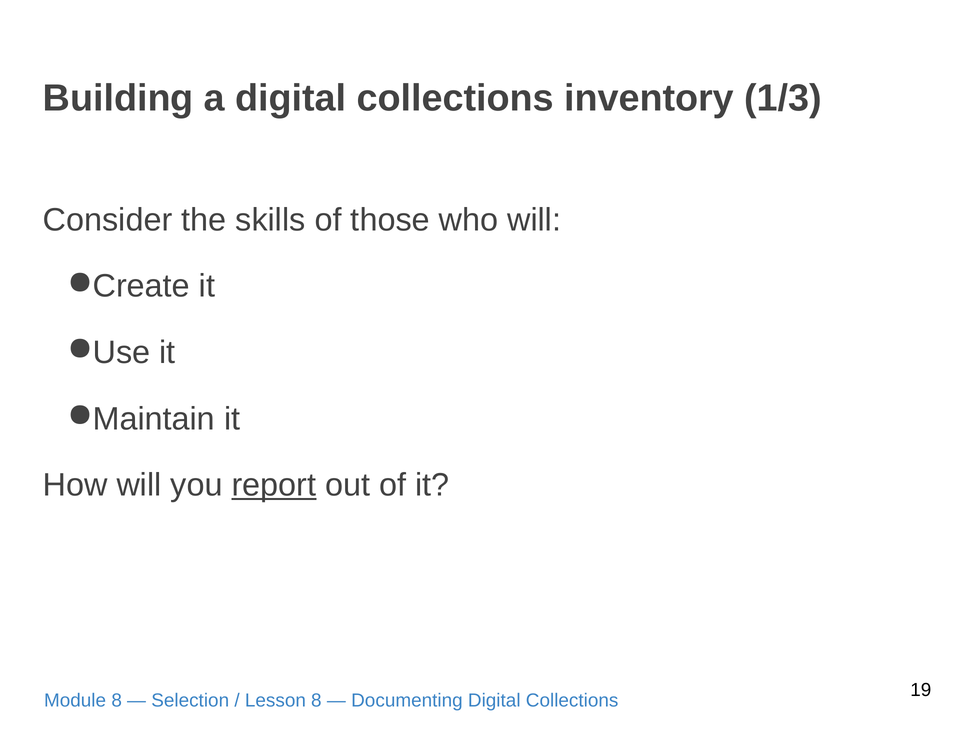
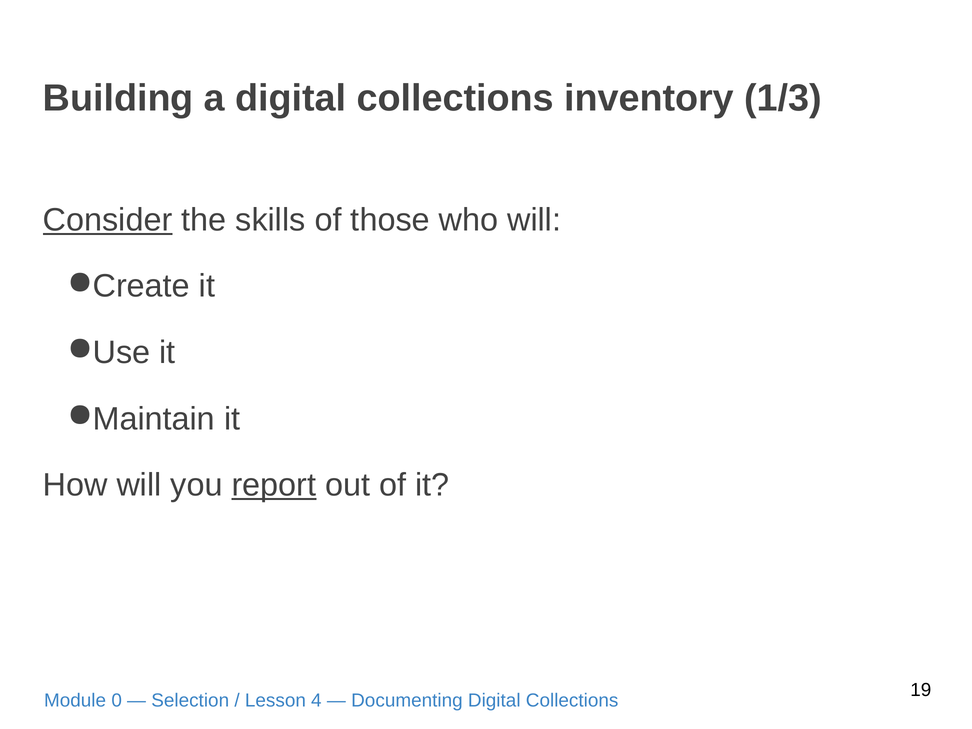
Consider underline: none -> present (108, 220)
Module 8: 8 -> 0 (117, 701)
Lesson 8: 8 -> 4 (316, 701)
